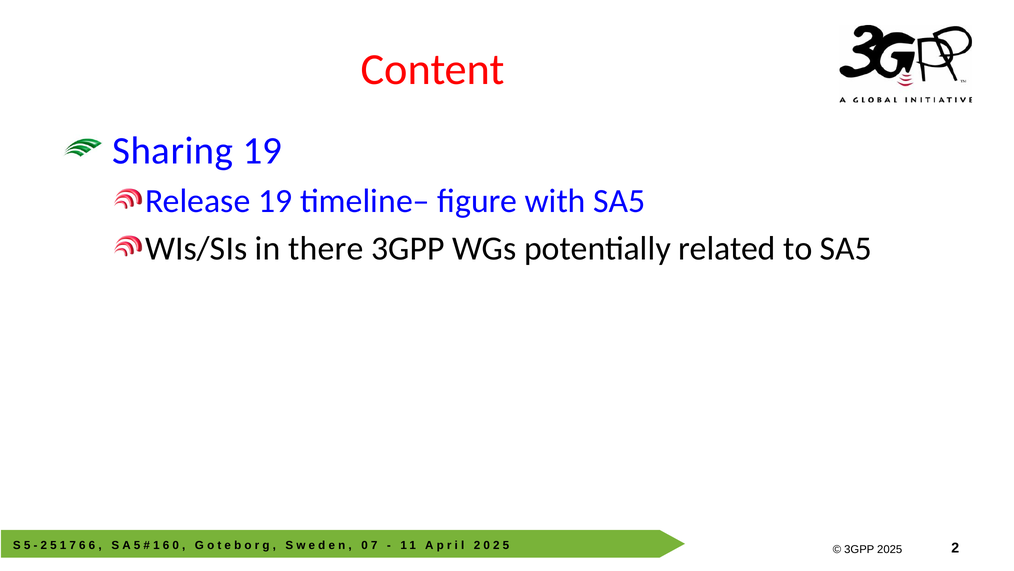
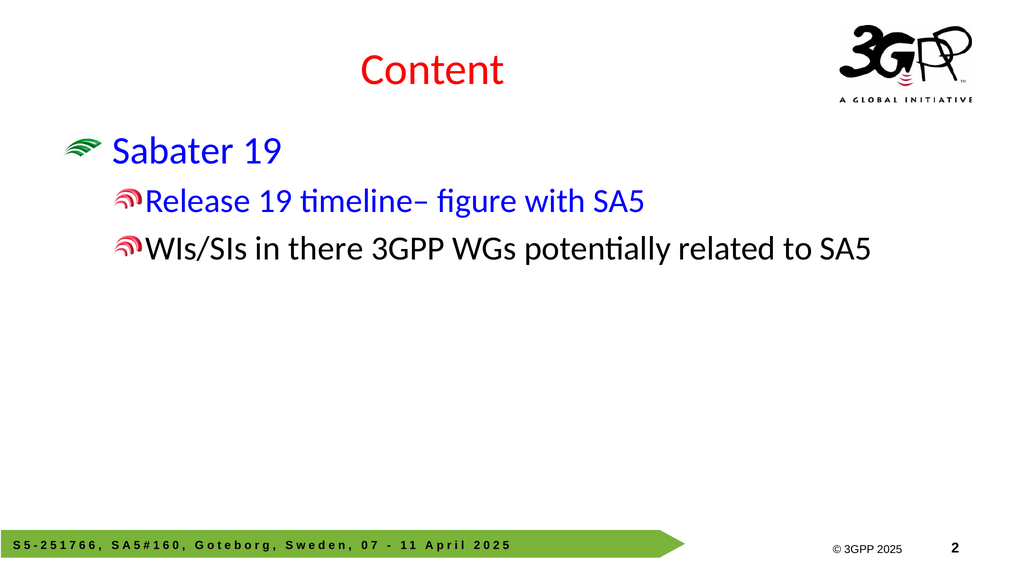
Sharing: Sharing -> Sabater (173, 151)
